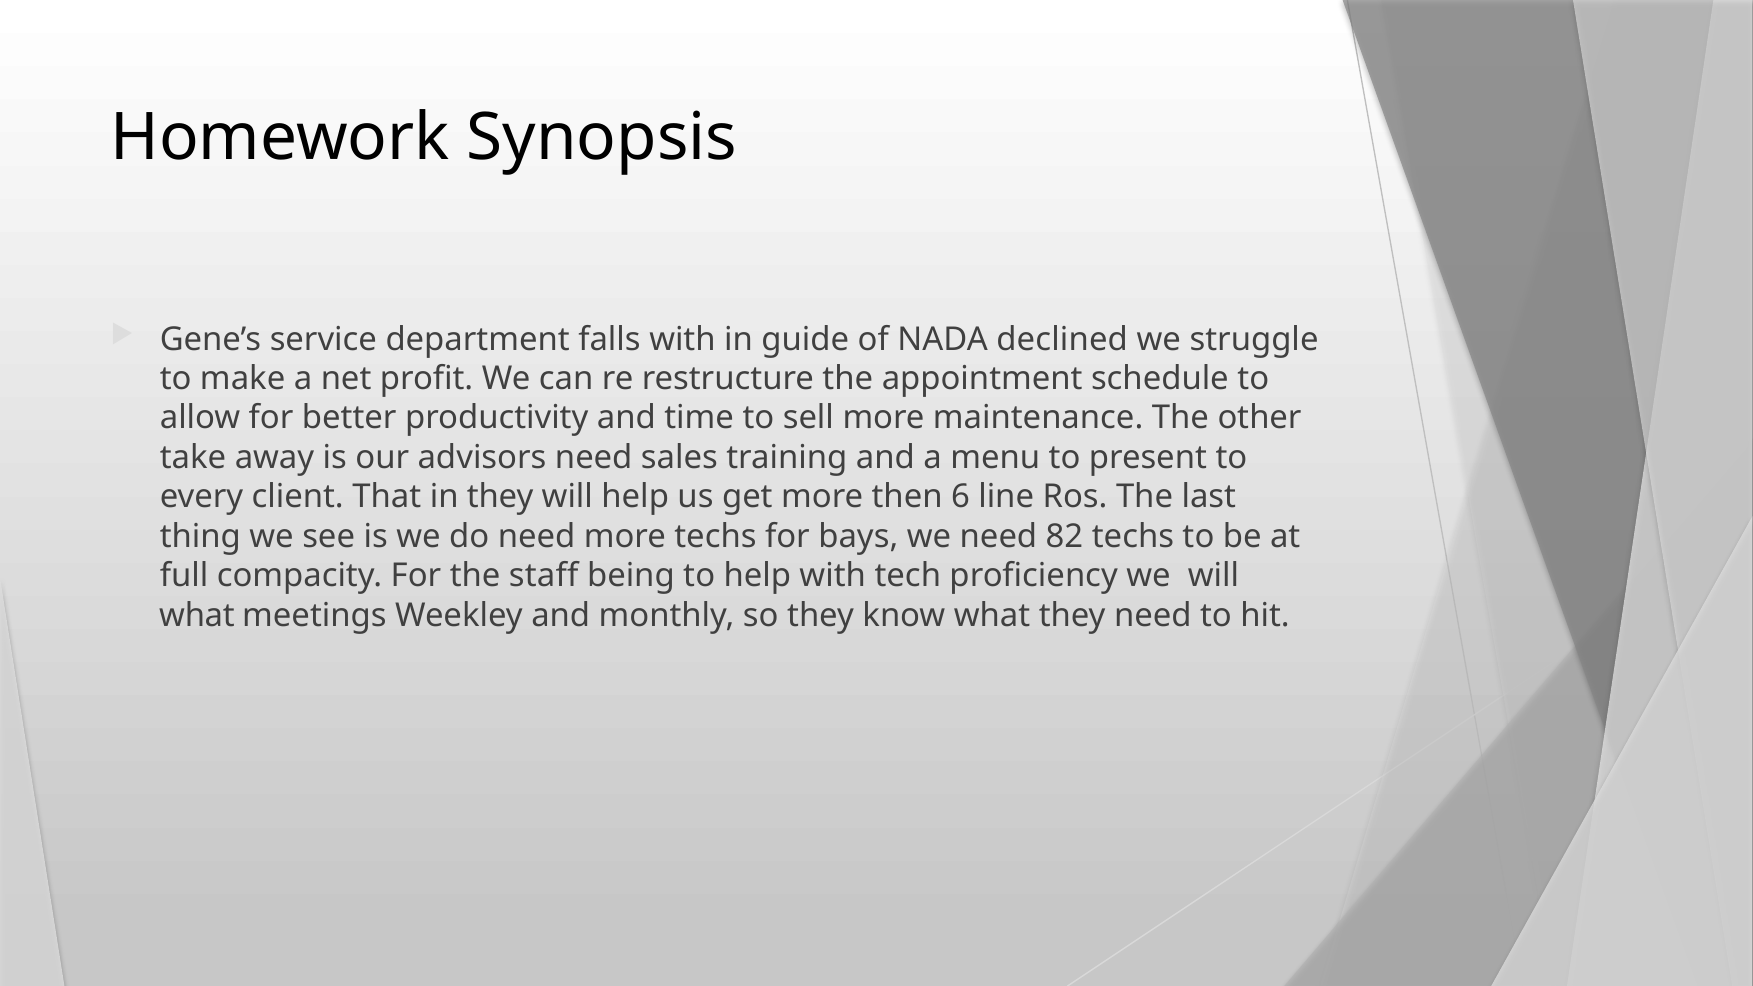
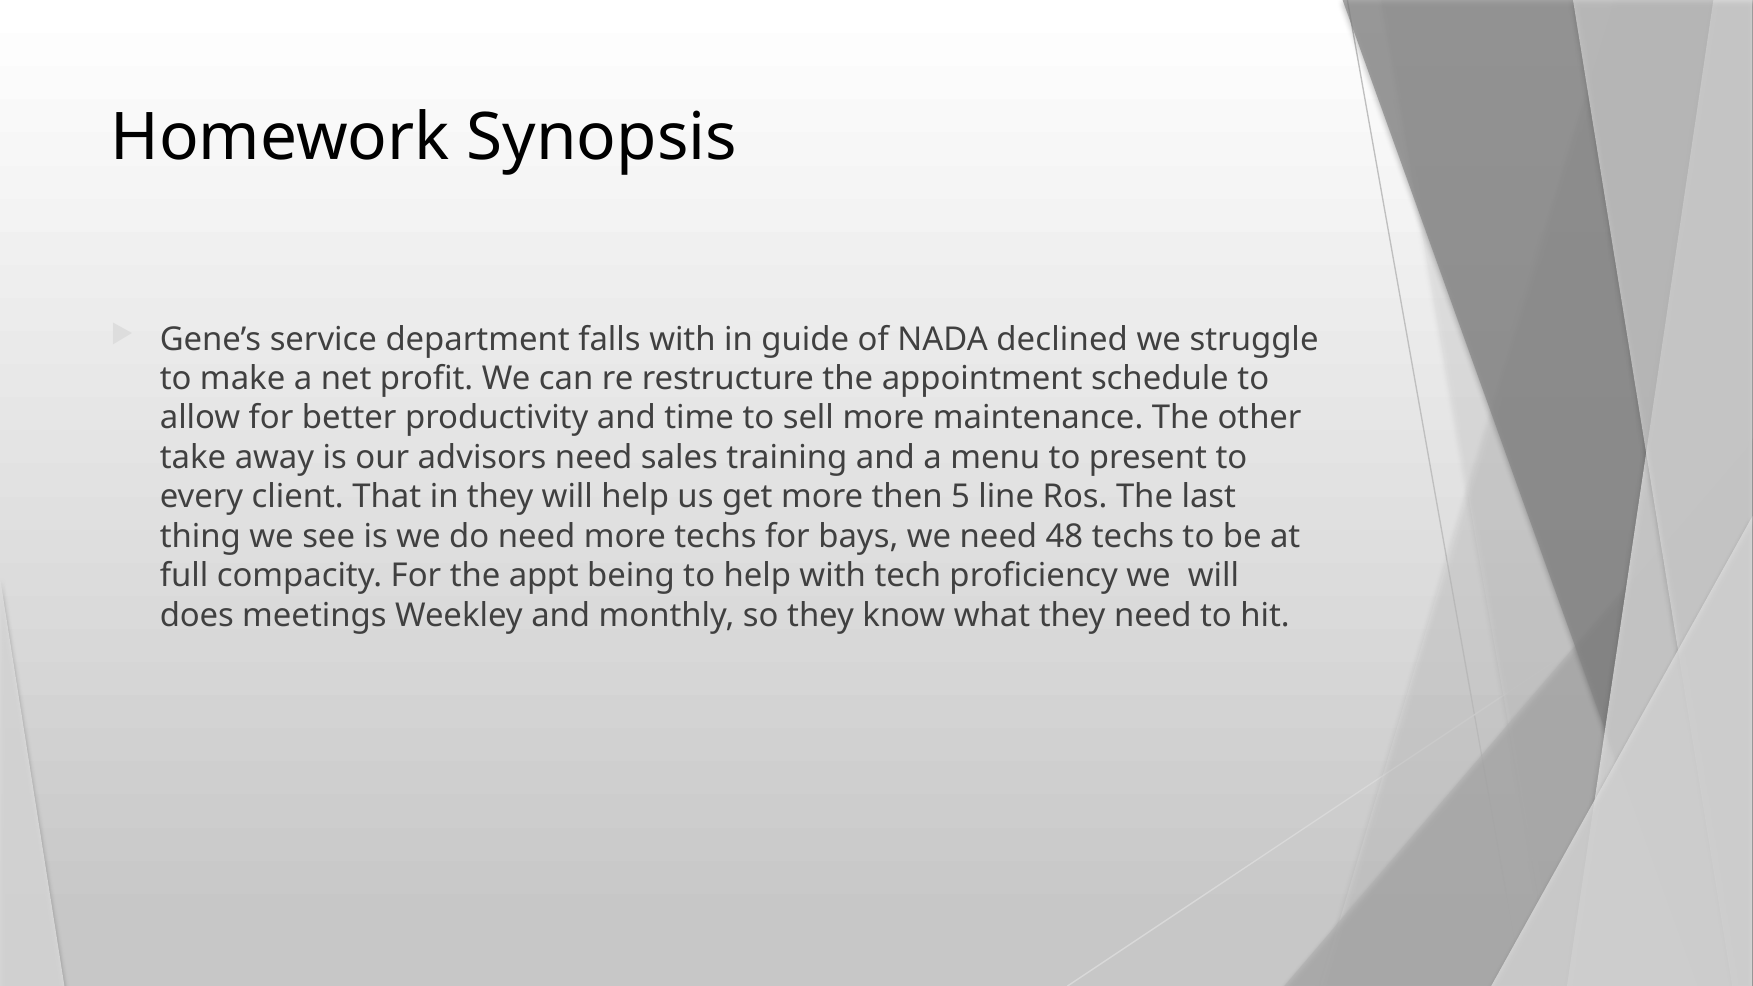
6: 6 -> 5 (960, 497)
82: 82 -> 48 (1064, 536)
staff: staff -> appt (544, 576)
what: what -> does (197, 615)
